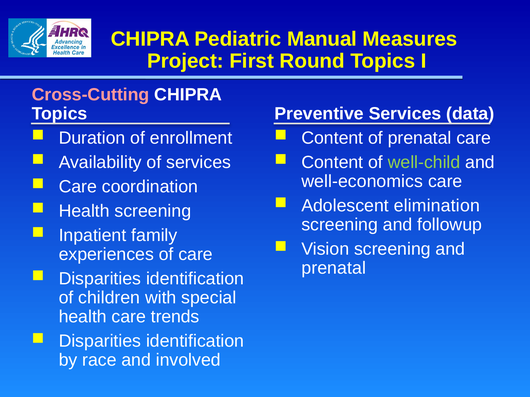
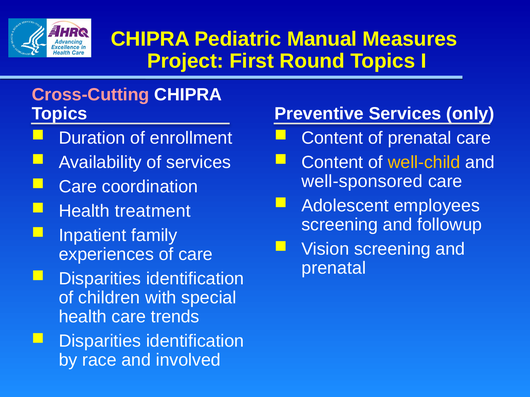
data: data -> only (470, 114)
well-child colour: light green -> yellow (424, 162)
well-economics: well-economics -> well-sponsored (362, 182)
elimination: elimination -> employees (437, 206)
Health screening: screening -> treatment (153, 211)
